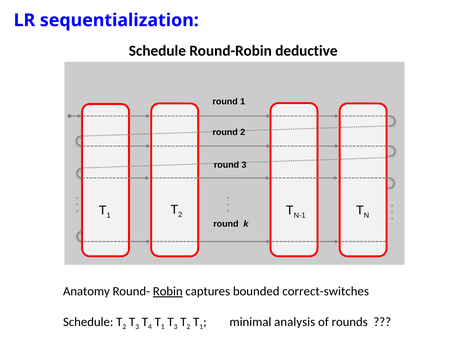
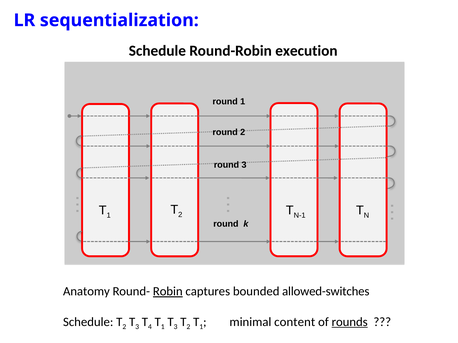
deductive: deductive -> execution (306, 51)
correct-switches: correct-switches -> allowed-switches (326, 292)
analysis: analysis -> content (295, 322)
rounds underline: none -> present (350, 322)
